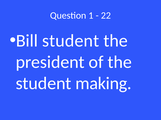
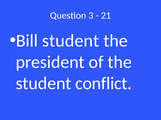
1: 1 -> 3 (91, 16)
22: 22 -> 21 (106, 16)
making: making -> conflict (103, 84)
